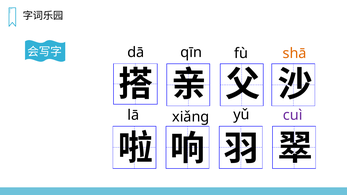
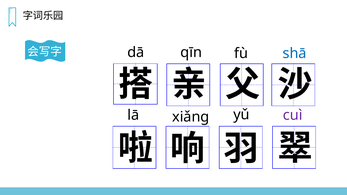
shā colour: orange -> blue (295, 54)
